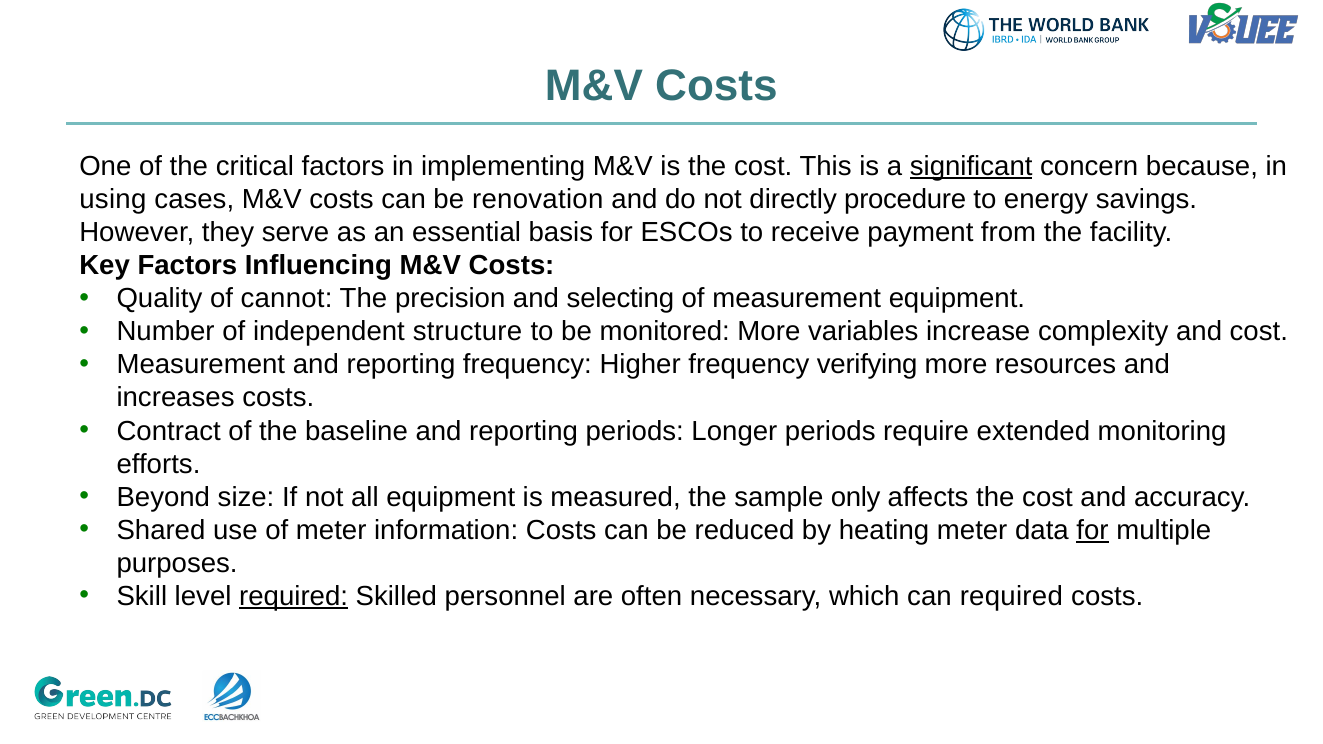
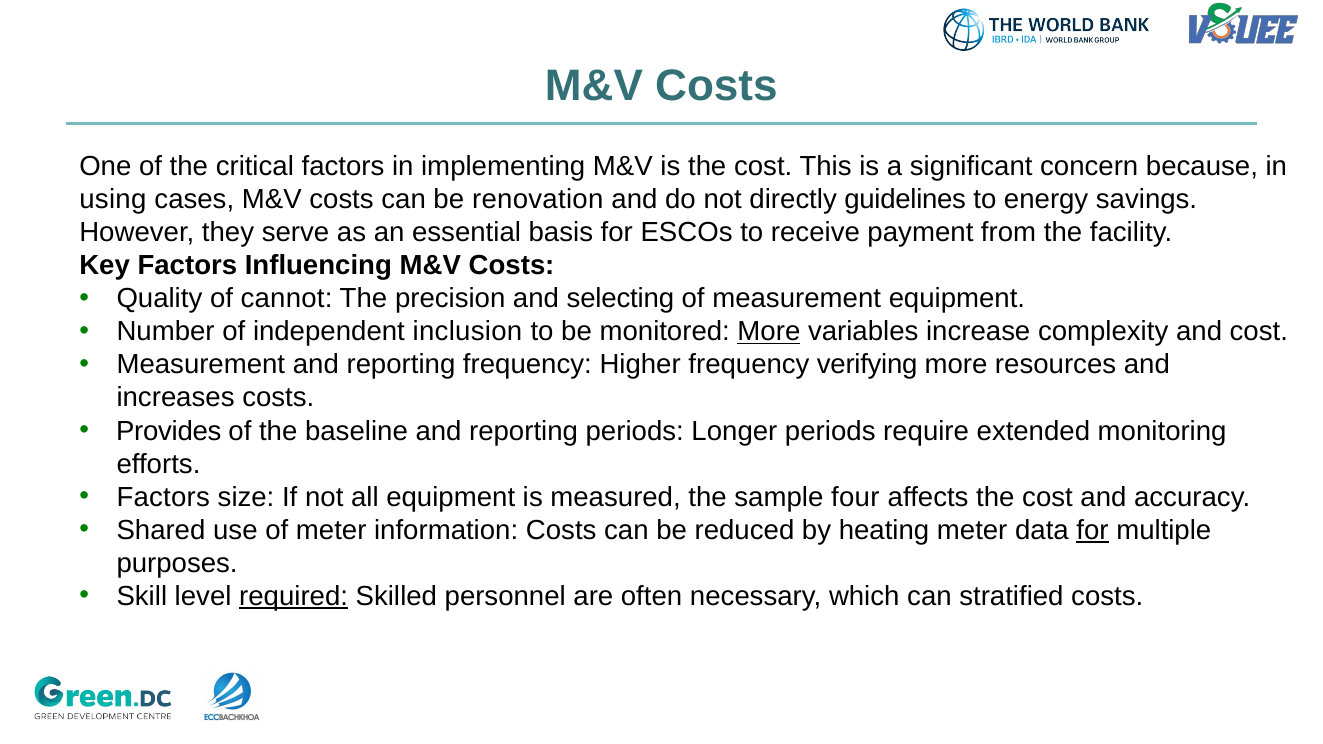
significant underline: present -> none (971, 166)
procedure: procedure -> guidelines (905, 199)
structure: structure -> inclusion (467, 332)
More underline: none -> present (769, 332)
Contract: Contract -> Provides (169, 431)
Beyond: Beyond -> Factors (163, 497)
only: only -> four (855, 497)
can required: required -> stratified (1011, 596)
